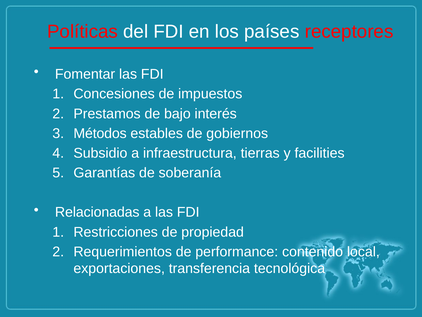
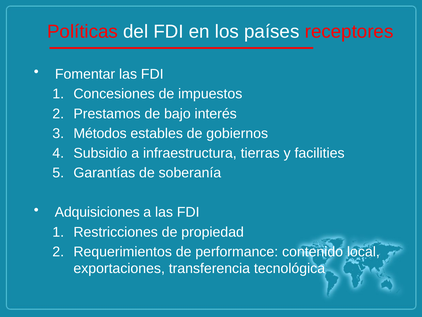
Relacionadas: Relacionadas -> Adquisiciones (97, 212)
